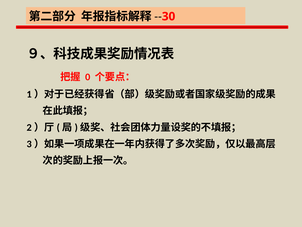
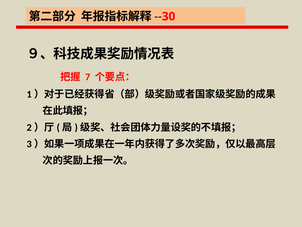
0: 0 -> 7 (88, 77)
